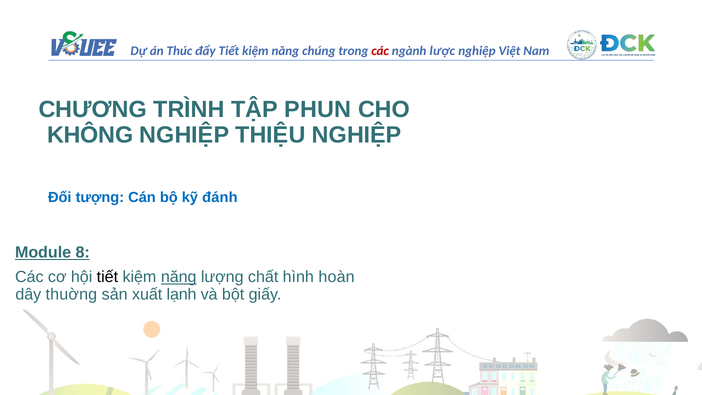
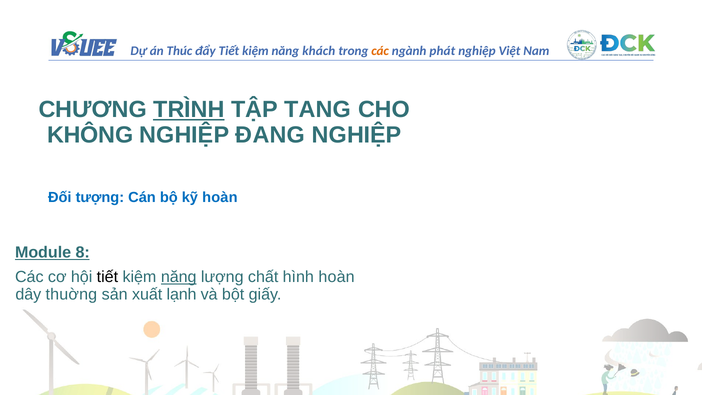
chúng: chúng -> khách (319, 51)
các colour: red -> orange (380, 51)
lược: lược -> phát (442, 51)
TRÌNH underline: none -> present (189, 110)
PHUN: PHUN -> TANG (318, 110)
THIỆU: THIỆU -> ĐANG (270, 135)
kỹ đánh: đánh -> hoàn (220, 197)
